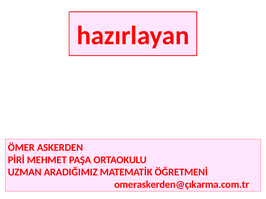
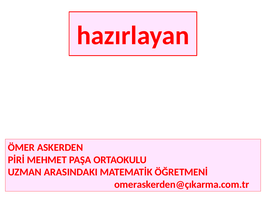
ARADIĞIMIZ: ARADIĞIMIZ -> ARASINDAKI (71, 173)
